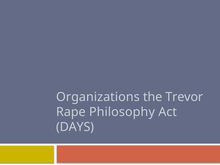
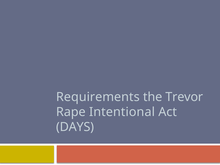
Organizations: Organizations -> Requirements (98, 97)
Philosophy: Philosophy -> Intentional (122, 112)
